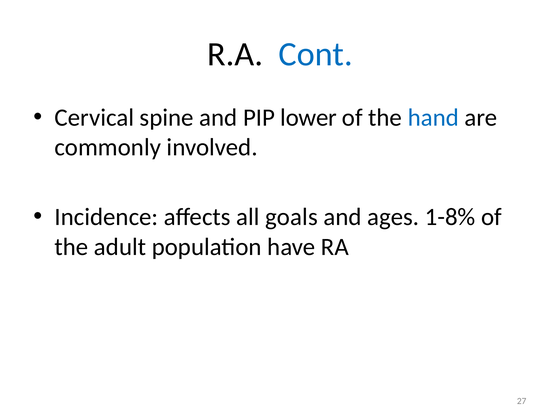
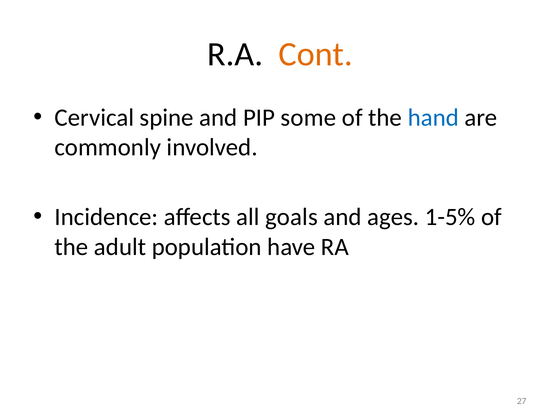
Cont colour: blue -> orange (316, 54)
lower: lower -> some (308, 117)
1-8%: 1-8% -> 1-5% (450, 217)
